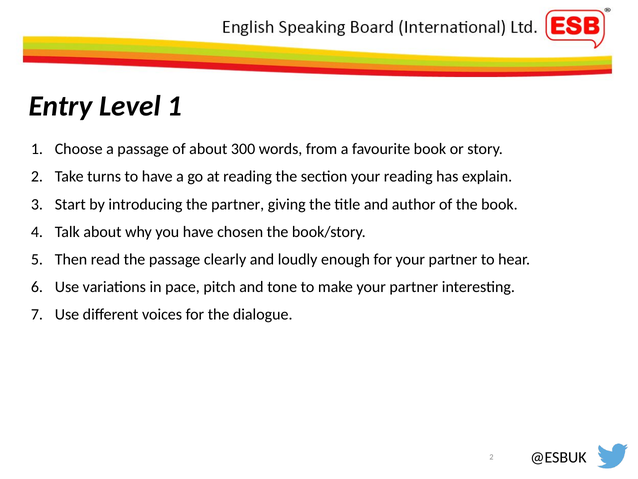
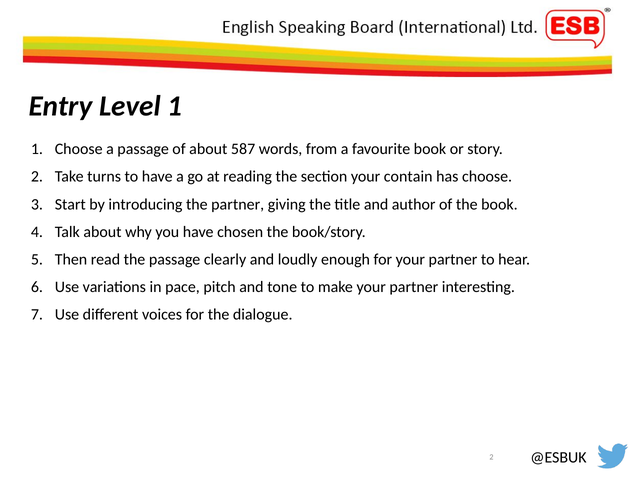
300: 300 -> 587 (243, 149)
your reading: reading -> contain (408, 176)
has explain: explain -> choose (487, 176)
